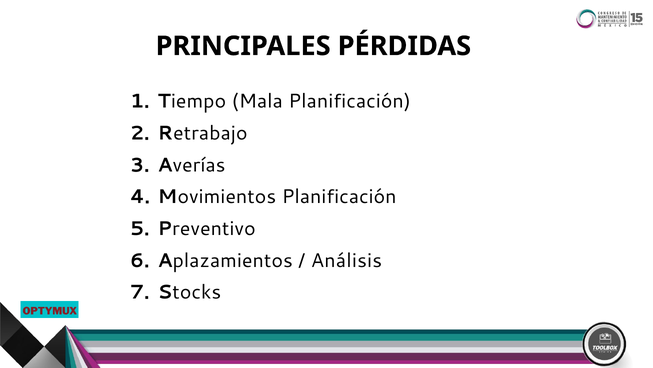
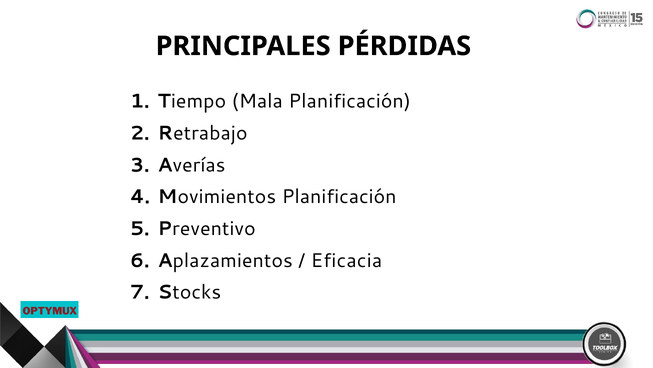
Análisis: Análisis -> Eficacia (346, 260)
